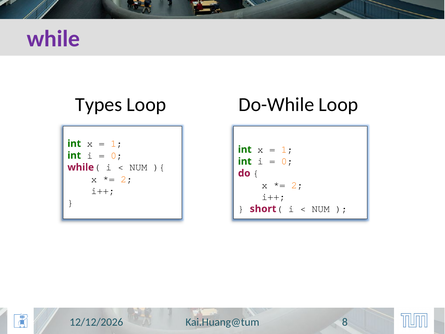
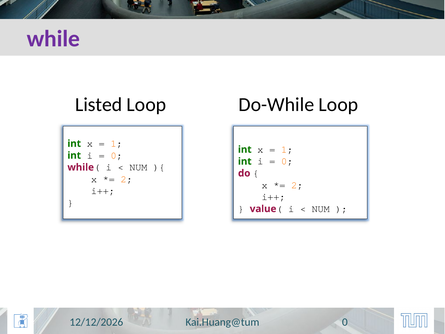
Types: Types -> Listed (99, 104)
short: short -> value (263, 209)
Kai.Huang@tum 8: 8 -> 0 (345, 322)
